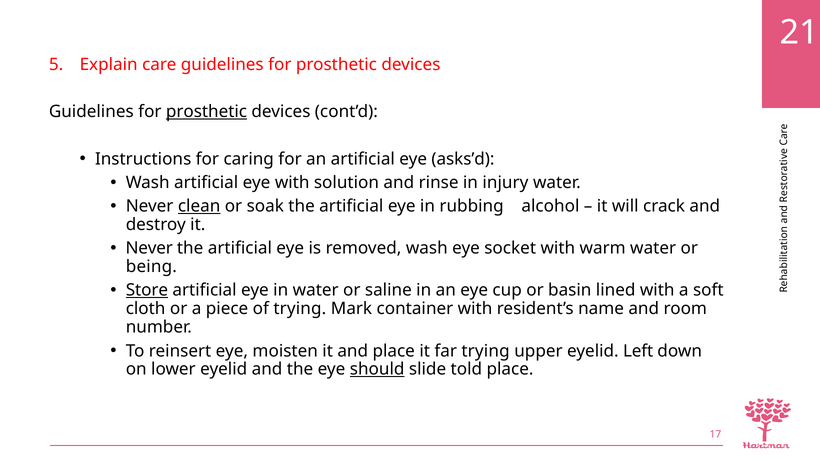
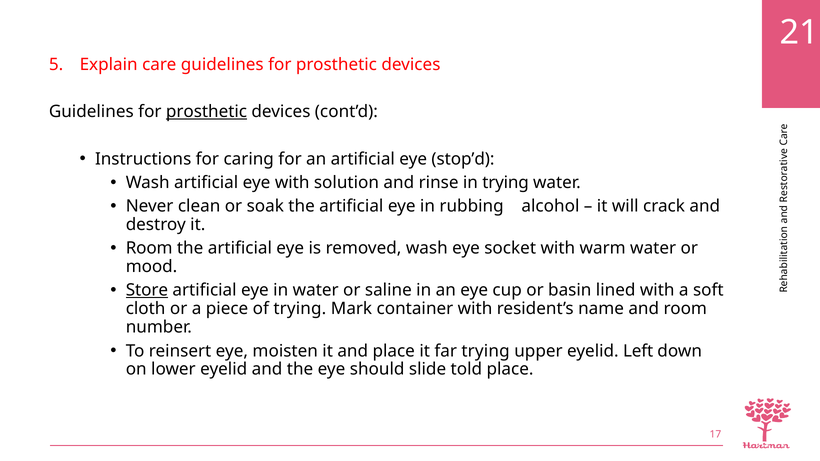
asks’d: asks’d -> stop’d (463, 159)
in injury: injury -> trying (506, 183)
clean underline: present -> none (199, 206)
Never: Never -> Room (149, 248)
being: being -> mood (152, 267)
should underline: present -> none (377, 370)
